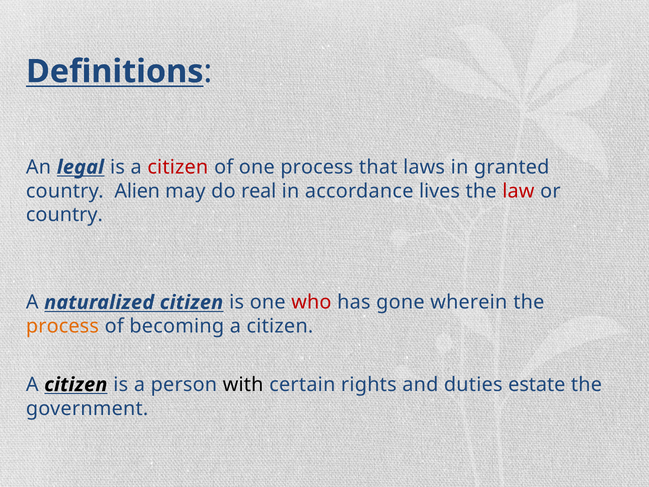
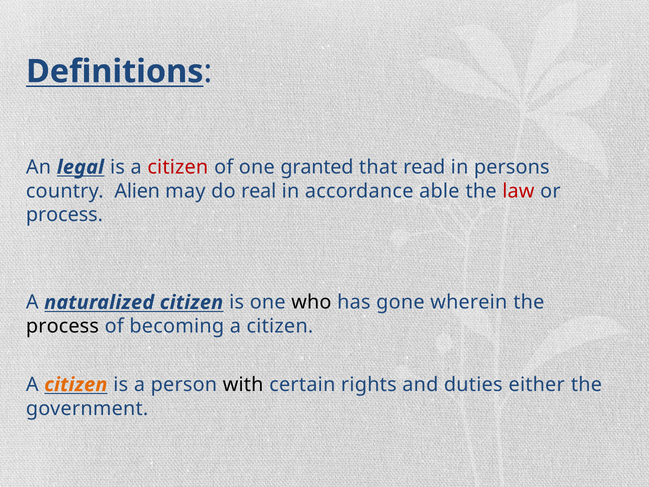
one process: process -> granted (317, 167)
laws: laws -> read (424, 167)
granted: granted -> persons (512, 167)
lives: lives -> able (439, 191)
country: country -> process (64, 215)
who colour: red -> black (311, 302)
process colour: orange -> black (62, 326)
citizen colour: black -> orange (76, 384)
estate: estate -> either (537, 384)
